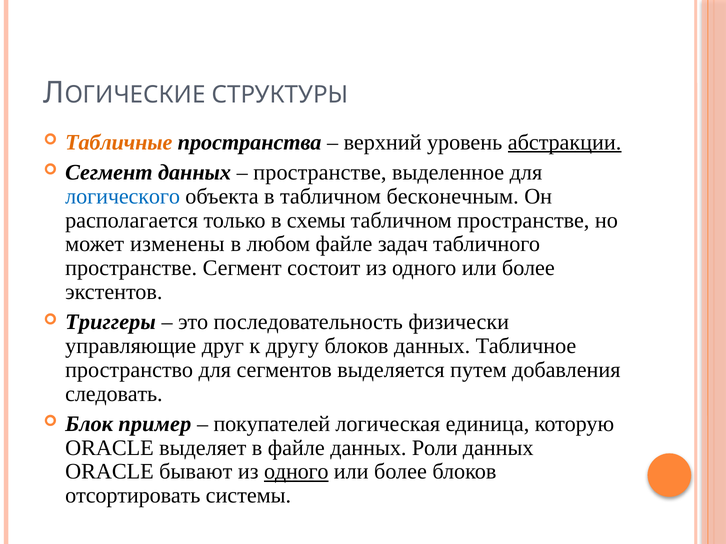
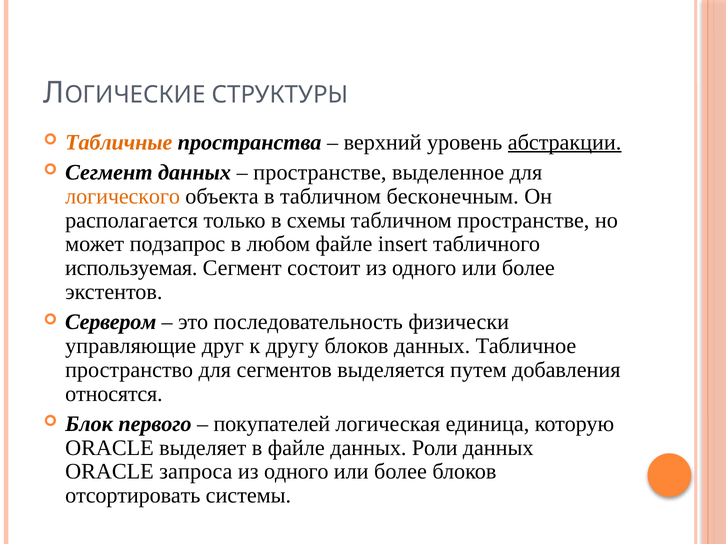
логического colour: blue -> orange (123, 196)
изменены: изменены -> подзапрос (177, 244)
задач: задач -> insert (403, 244)
пространстве: пространстве -> используемая (131, 268)
Триггеры: Триггеры -> Сервером (111, 322)
следовать: следовать -> относятся (114, 394)
пример: пример -> первого (155, 424)
бывают: бывают -> запроса (196, 472)
одного underline: present -> none (296, 472)
